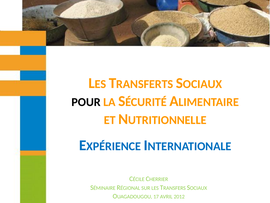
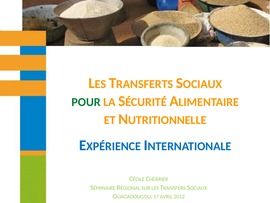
POUR colour: black -> green (86, 102)
